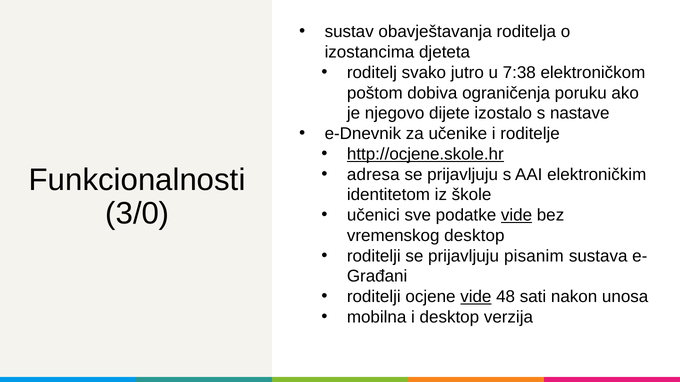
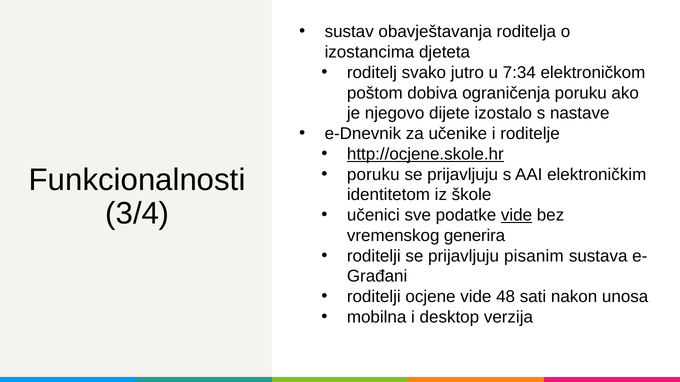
7:38: 7:38 -> 7:34 (519, 73)
adresa: adresa -> poruku (373, 175)
3/0: 3/0 -> 3/4 (137, 214)
vremenskog desktop: desktop -> generira (475, 236)
vide underline: present -> none (476, 297)
